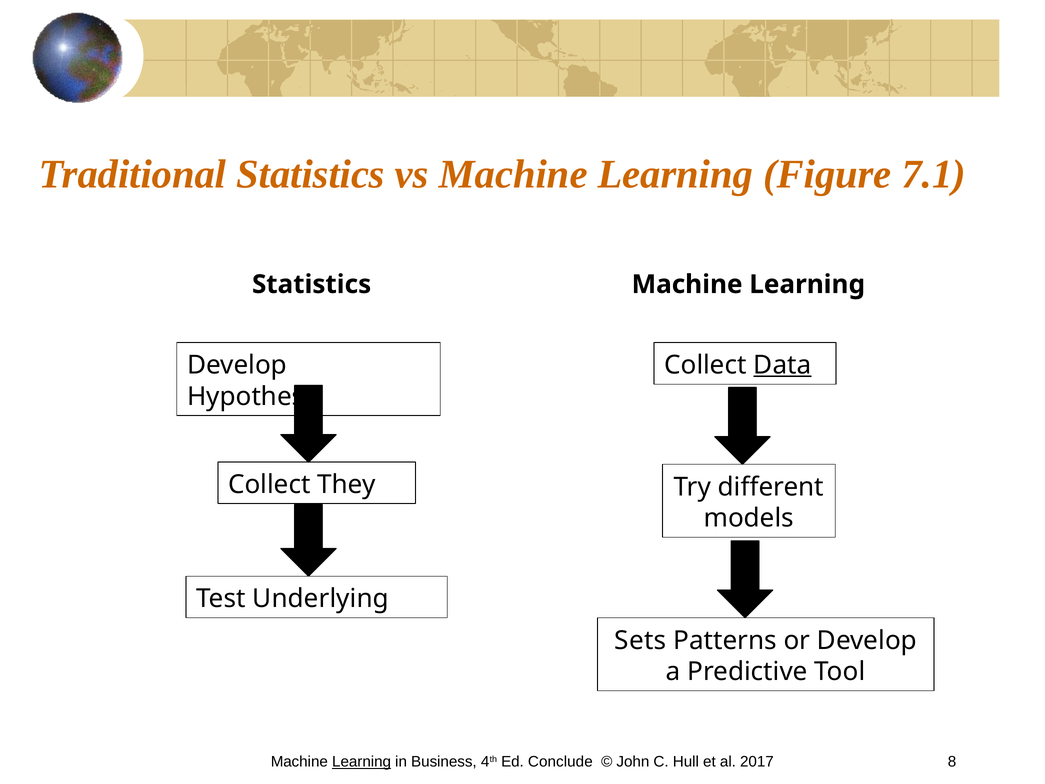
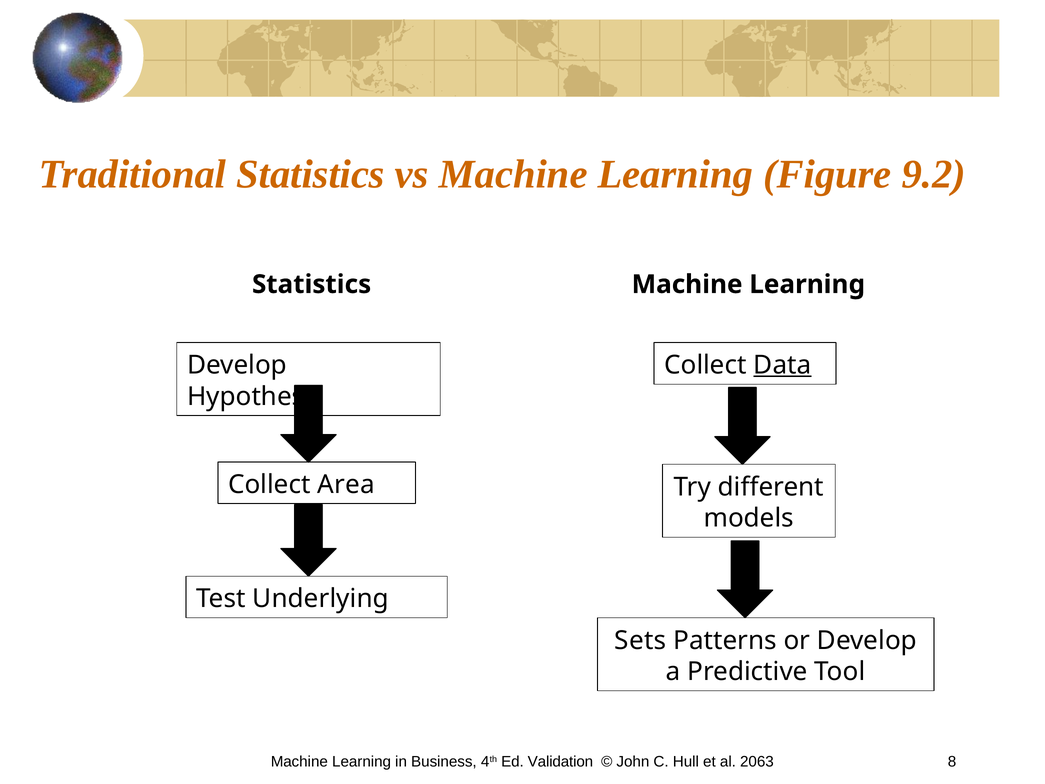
7.1: 7.1 -> 9.2 (934, 174)
They: They -> Area (346, 485)
Learning underline: present -> none (362, 762)
Conclude: Conclude -> Validation (560, 762)
2017: 2017 -> 2063 (757, 762)
